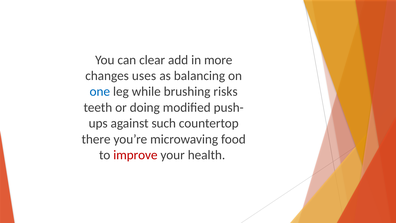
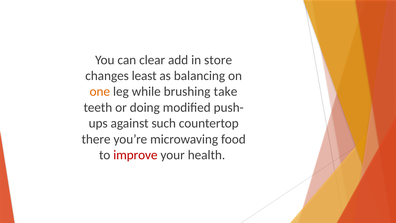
more: more -> store (218, 60)
uses: uses -> least (144, 76)
one colour: blue -> orange (100, 92)
risks: risks -> take (225, 92)
